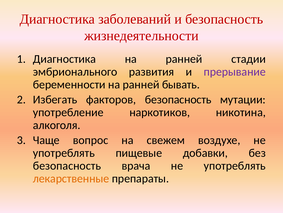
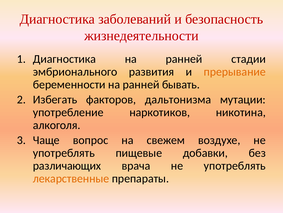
прерывание colour: purple -> orange (235, 72)
факторов безопасность: безопасность -> дальтонизма (178, 99)
безопасность: безопасность -> различающих (67, 165)
